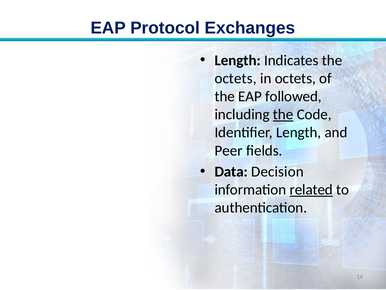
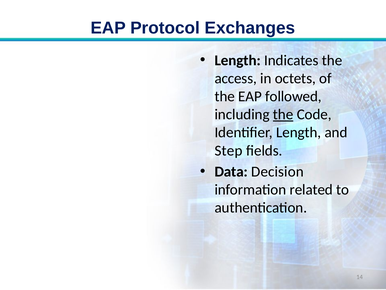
octets: octets -> access (236, 78)
Peer: Peer -> Step (229, 150)
related underline: present -> none (311, 189)
